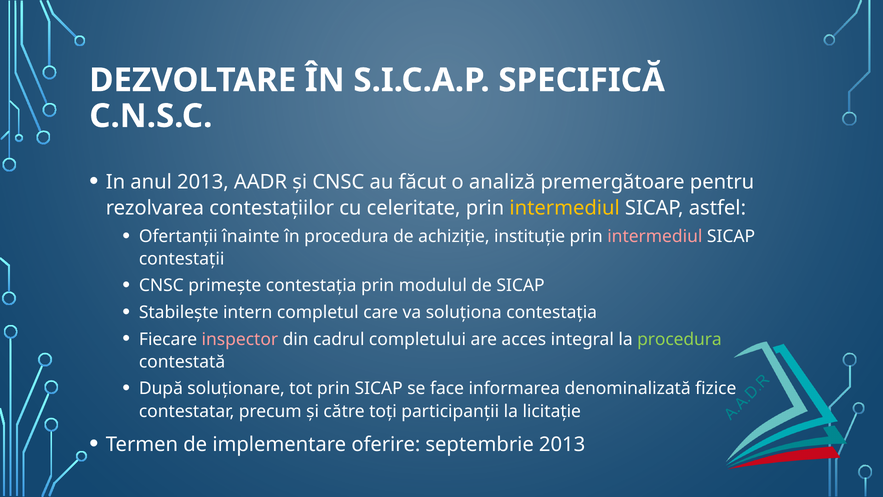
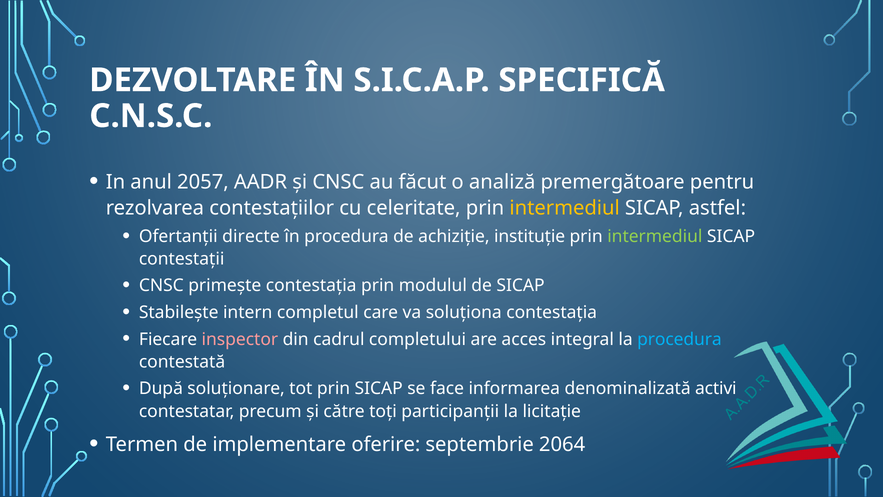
anul 2013: 2013 -> 2057 (203, 182)
înainte: înainte -> directe (251, 236)
intermediul colour: pink -> light green (655, 236)
procedura colour: light green -> light blue (679, 339)
fizice: fizice -> activi (716, 388)
septembrie 2013: 2013 -> 2064 (562, 444)
